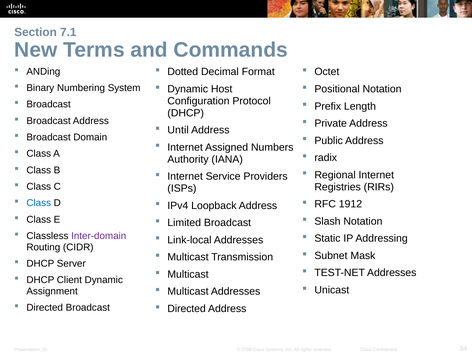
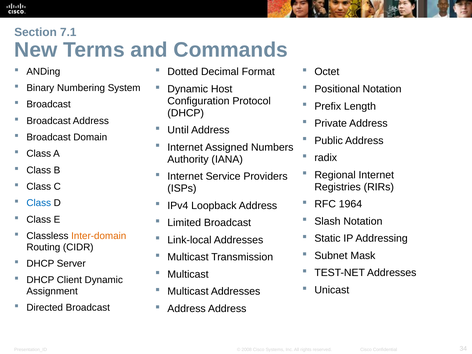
1912: 1912 -> 1964 (350, 204)
Inter-domain colour: purple -> orange (99, 236)
Directed: Directed -> Address (187, 309)
